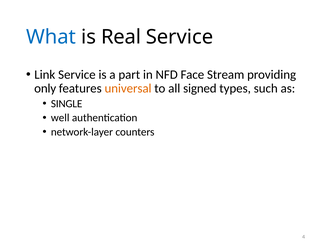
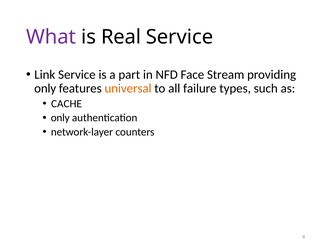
What colour: blue -> purple (51, 37)
signed: signed -> failure (200, 89)
SINGLE: SINGLE -> CACHE (67, 104)
well: well -> only (60, 118)
